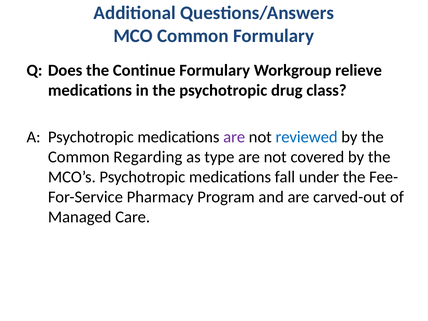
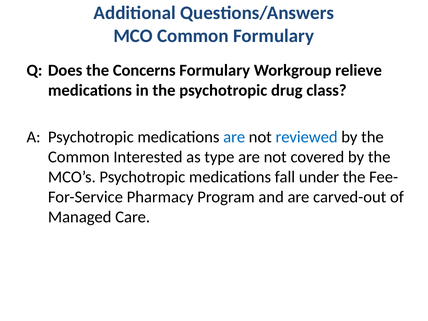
Continue: Continue -> Concerns (144, 70)
are colour: purple -> blue (234, 137)
Regarding: Regarding -> Interested (148, 157)
